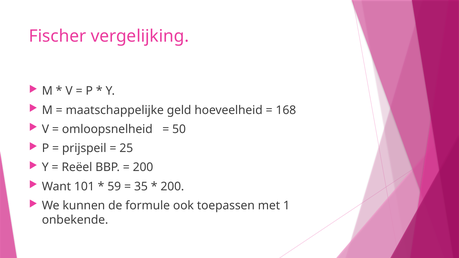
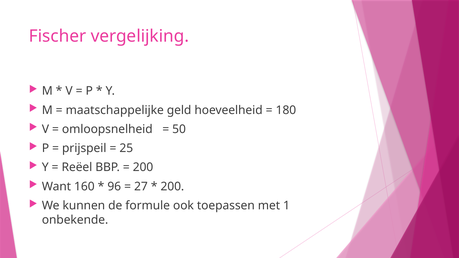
168: 168 -> 180 (286, 110)
101: 101 -> 160 (84, 187)
59: 59 -> 96 (114, 187)
35: 35 -> 27 (141, 187)
